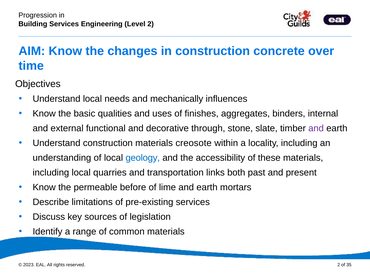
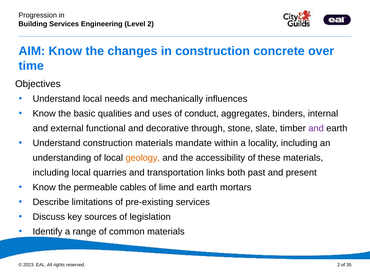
finishes: finishes -> conduct (202, 114)
creosote: creosote -> mandate (194, 143)
geology colour: blue -> orange (143, 158)
before: before -> cables (133, 188)
